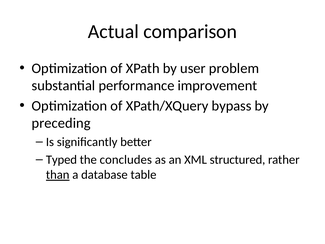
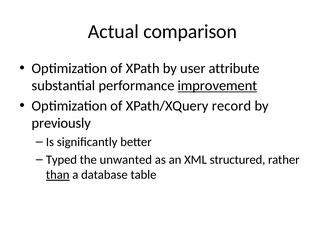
problem: problem -> attribute (234, 68)
improvement underline: none -> present (217, 86)
bypass: bypass -> record (232, 106)
preceding: preceding -> previously (61, 123)
concludes: concludes -> unwanted (126, 159)
